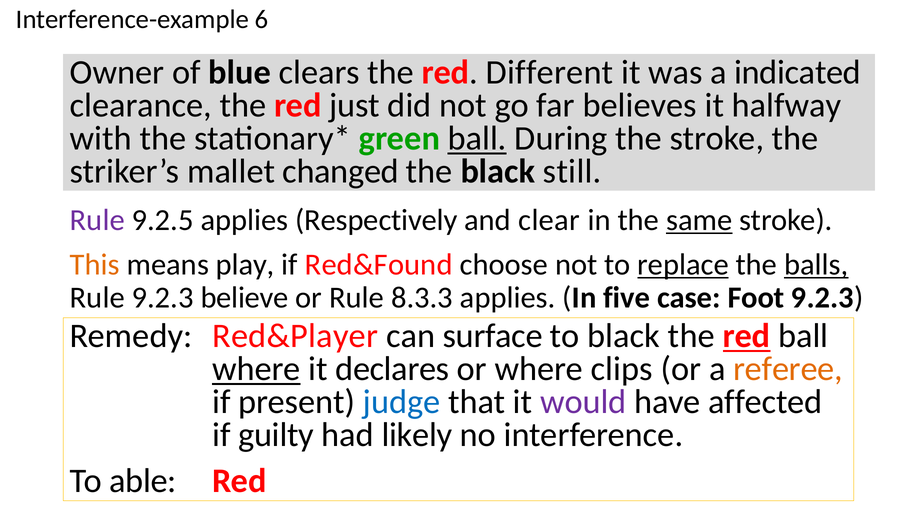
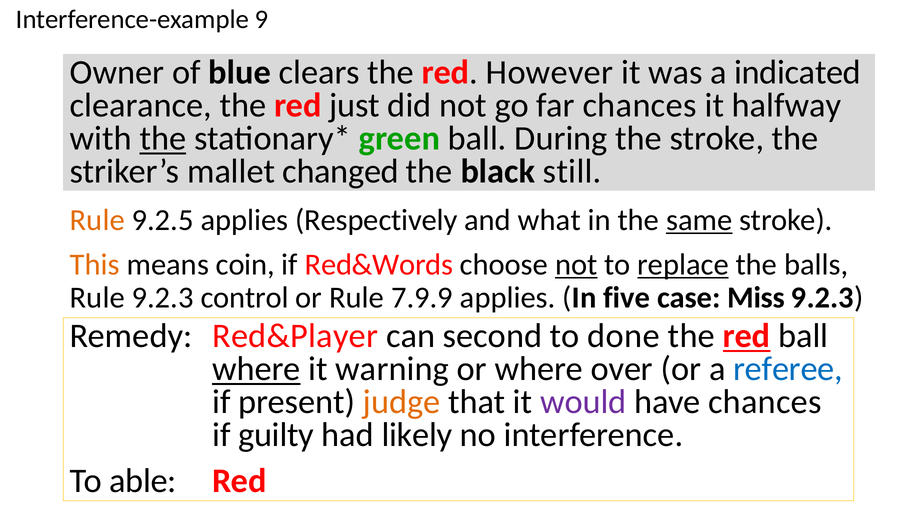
6: 6 -> 9 (262, 20)
Different: Different -> However (550, 72)
far believes: believes -> chances (640, 105)
the underline: none -> present (163, 138)
ball underline: present -> none (477, 138)
Rule colour: purple -> orange (97, 220)
clear: clear -> what (549, 220)
play: play -> coin (245, 264)
Red&Found: Red&Found -> Red&Words (379, 264)
not underline: none -> present (576, 264)
balls underline: present -> none (816, 264)
believe: believe -> control (245, 298)
8.3.3: 8.3.3 -> 7.9.9 (422, 298)
Foot: Foot -> Miss (756, 298)
surface: surface -> second (493, 336)
to black: black -> done (624, 336)
declares: declares -> warning (392, 369)
clips: clips -> over (622, 369)
referee colour: orange -> blue (788, 369)
judge colour: blue -> orange (402, 402)
have affected: affected -> chances (765, 402)
